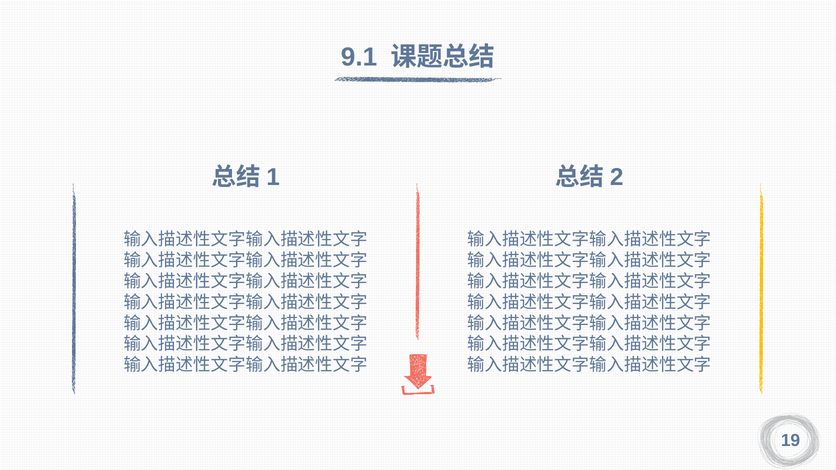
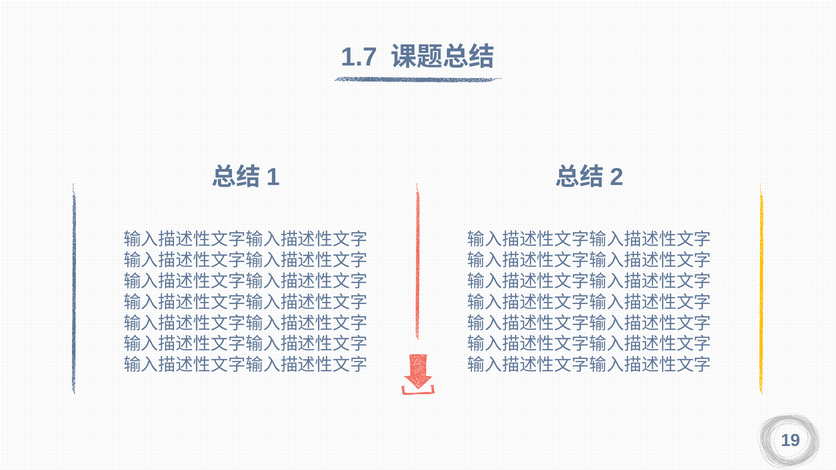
9.1: 9.1 -> 1.7 (359, 57)
